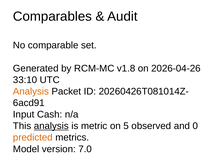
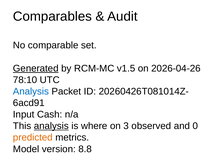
Generated underline: none -> present (36, 69)
v1.8: v1.8 -> v1.5 (126, 69)
33:10: 33:10 -> 78:10 (25, 80)
Analysis colour: orange -> blue (31, 92)
metric: metric -> where (94, 127)
5: 5 -> 3 (126, 127)
7.0: 7.0 -> 8.8 (85, 150)
